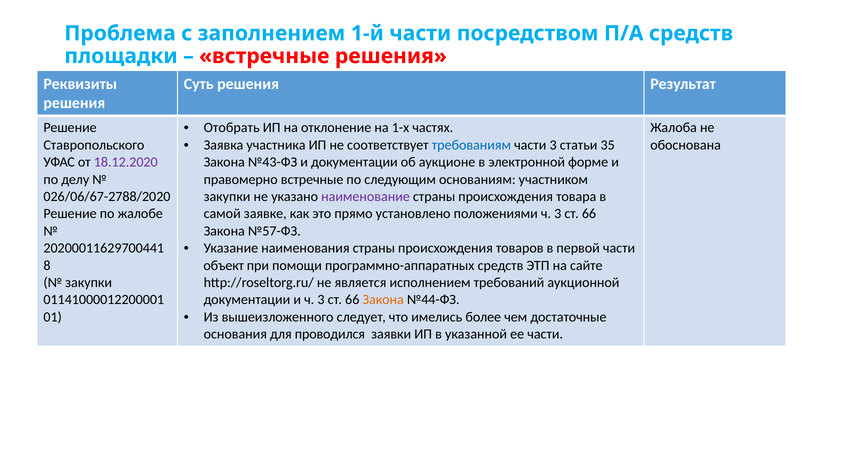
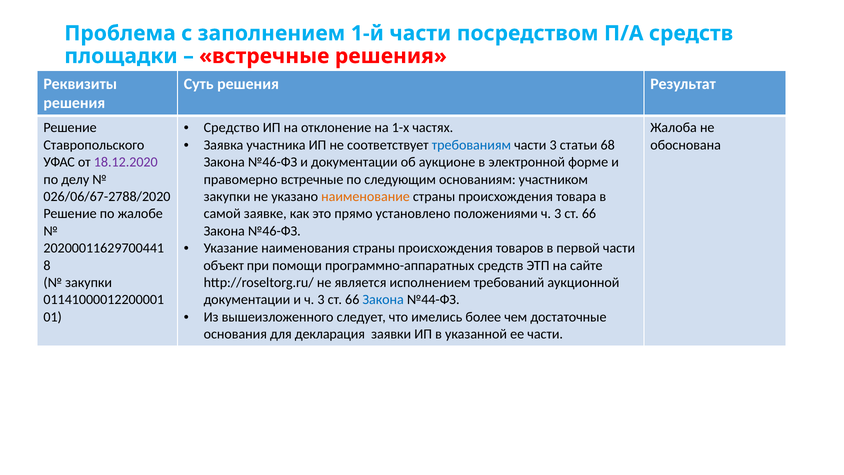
Отобрать: Отобрать -> Средство (232, 128)
35: 35 -> 68 (608, 145)
№43-ФЗ: №43-ФЗ -> №46-ФЗ (273, 162)
наименование colour: purple -> orange (366, 196)
№57-ФЗ: №57-ФЗ -> №46-ФЗ (274, 231)
Закона colour: orange -> blue (383, 300)
проводился: проводился -> декларация (330, 334)
